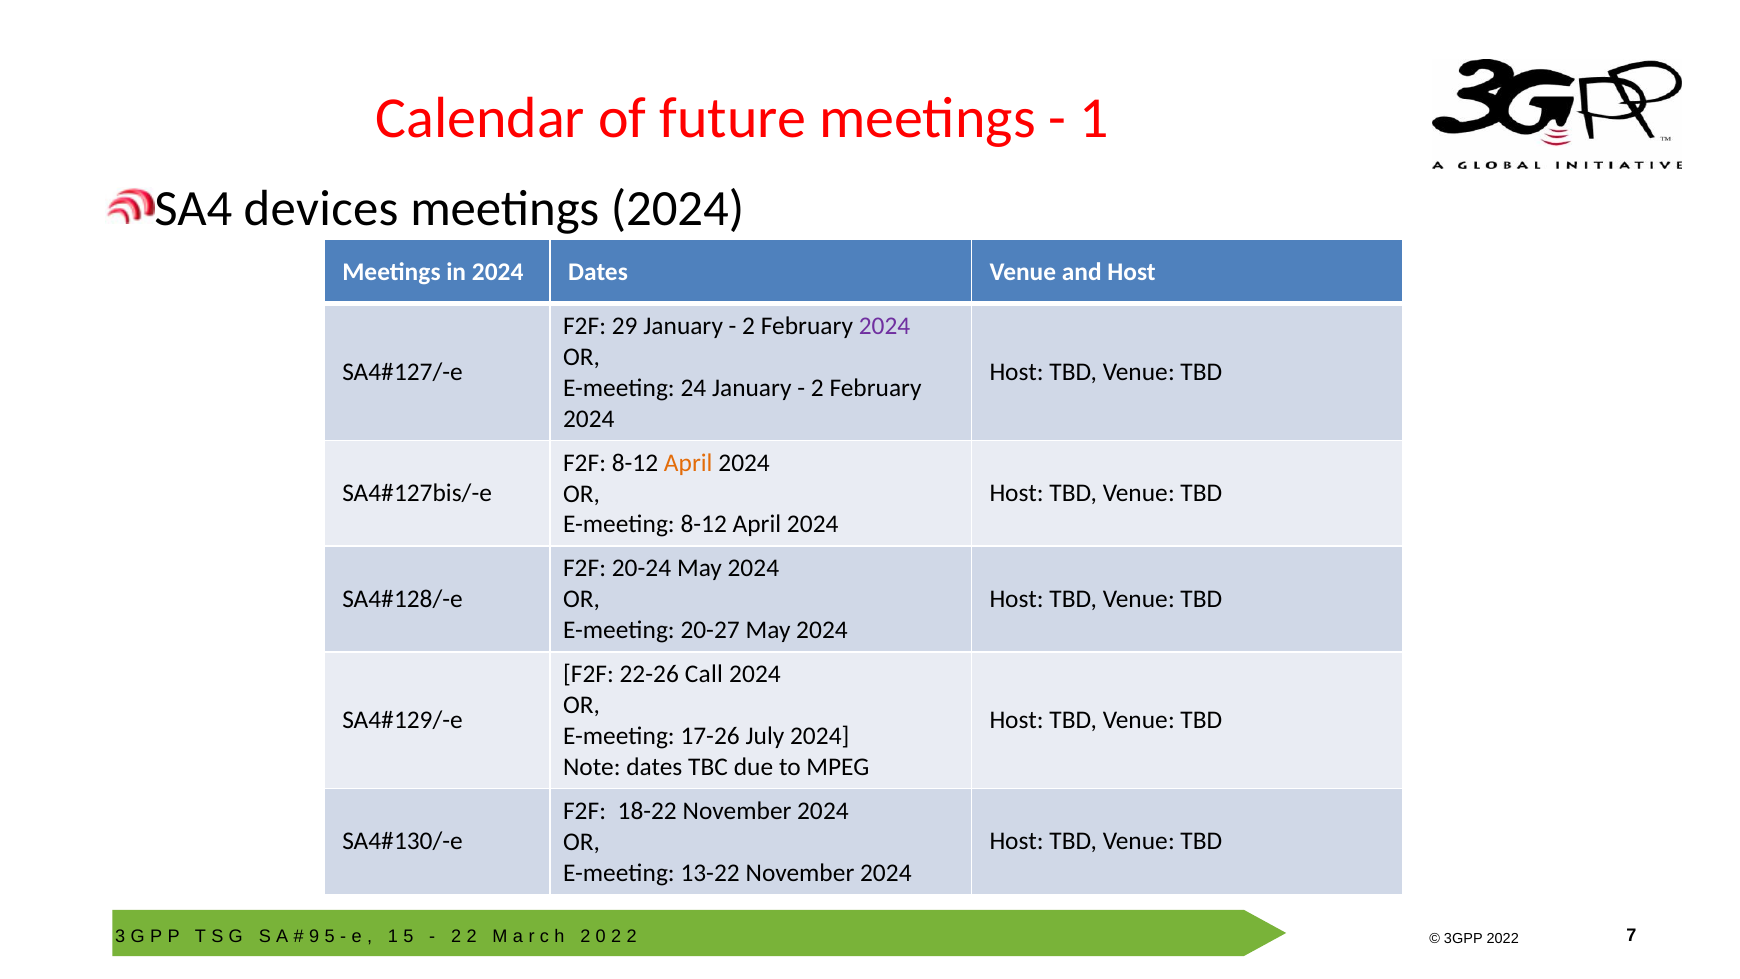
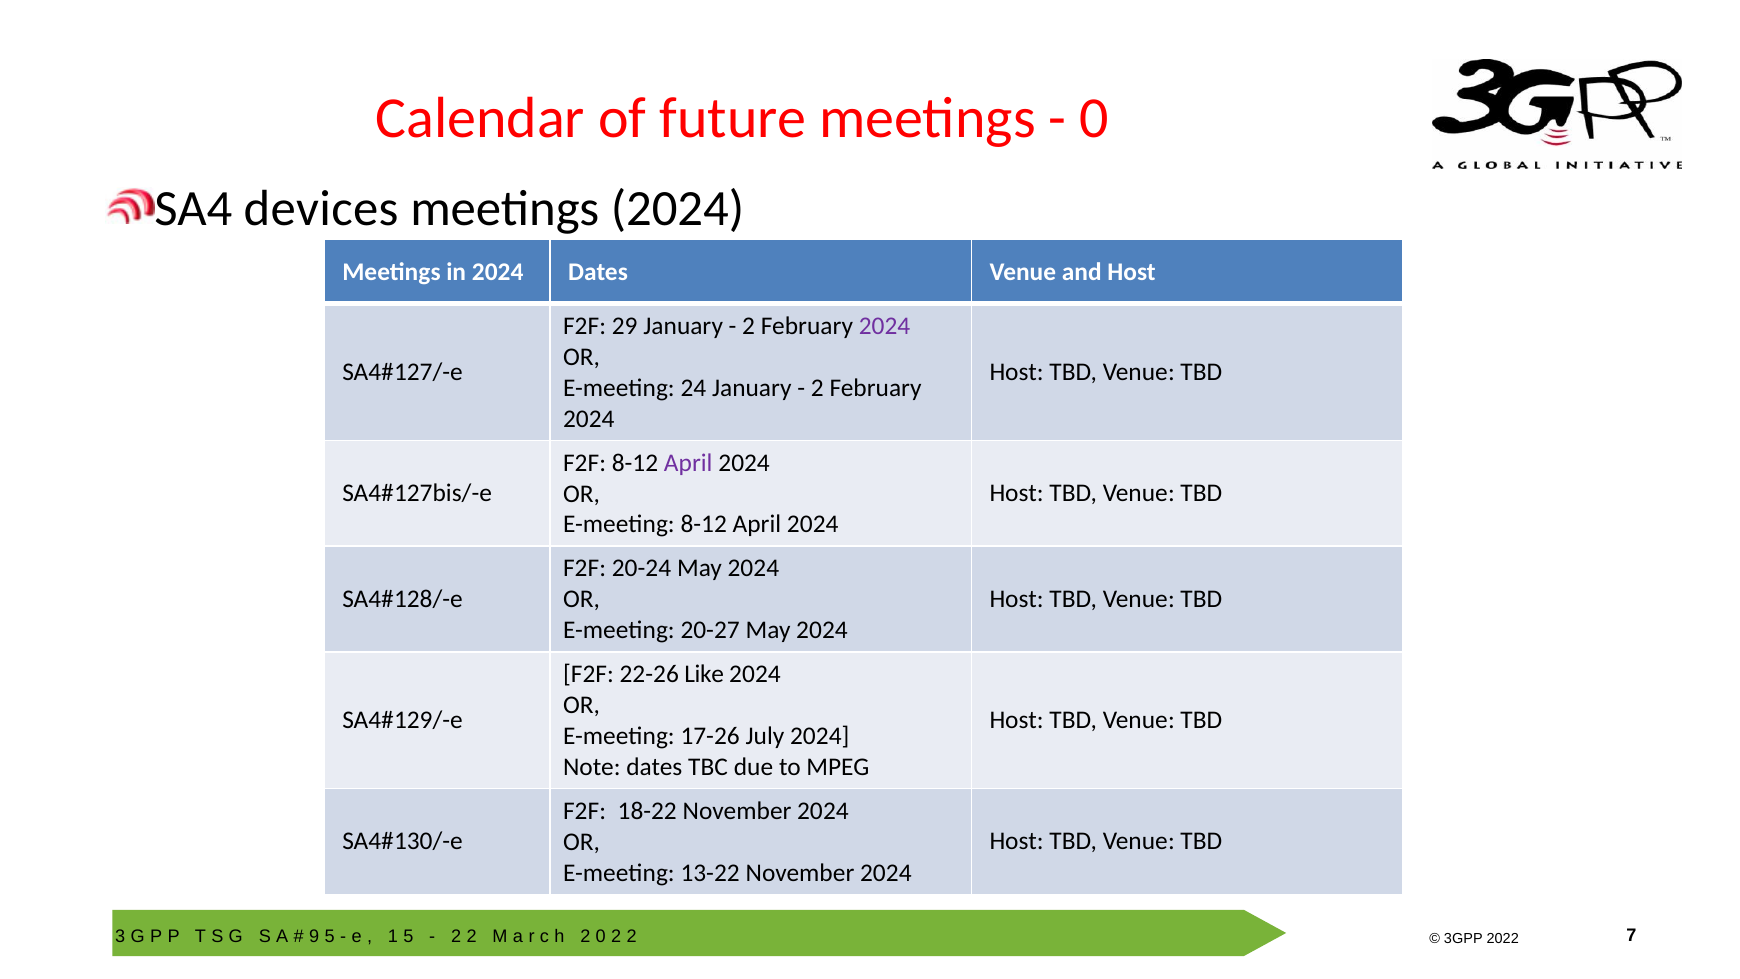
1: 1 -> 0 (1095, 118)
April colour: orange -> purple (688, 463)
Call: Call -> Like (704, 674)
